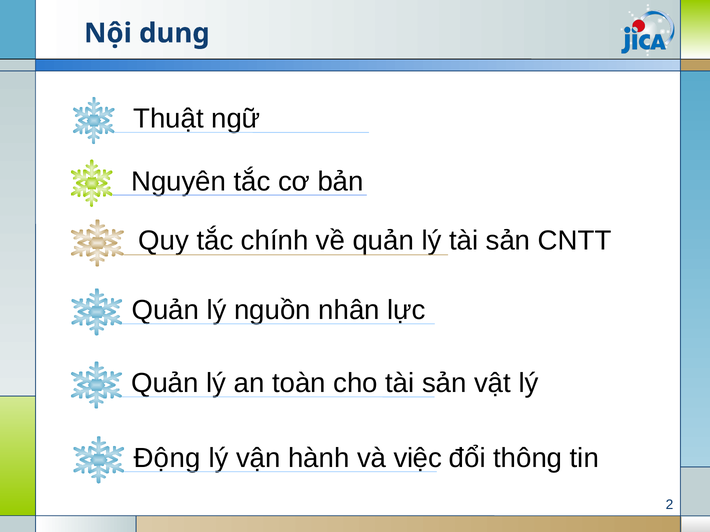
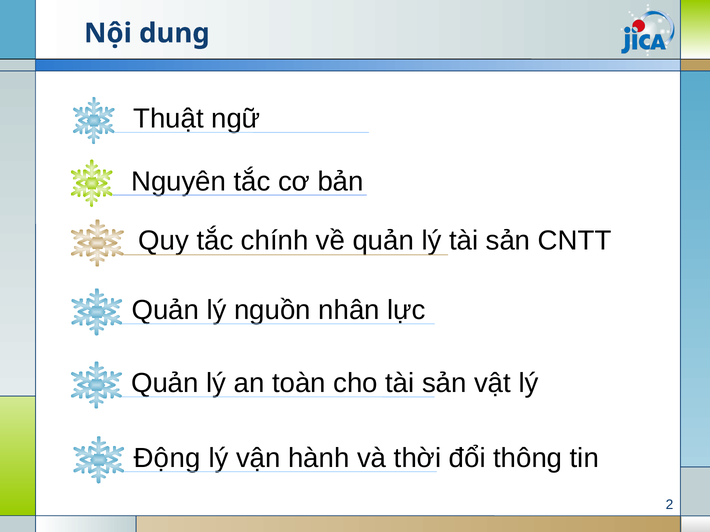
việc: việc -> thời (418, 459)
